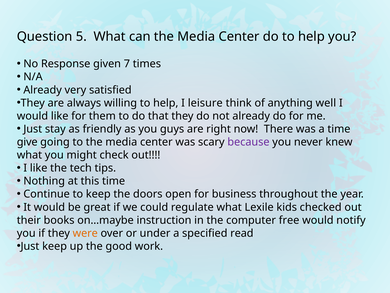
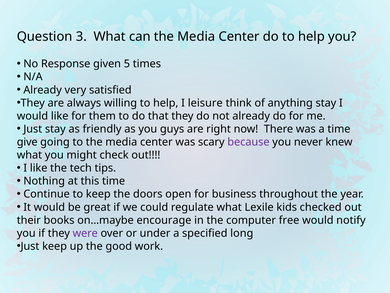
5: 5 -> 3 (81, 37)
7: 7 -> 5 (127, 64)
anything well: well -> stay (326, 103)
instruction: instruction -> encourage (164, 220)
were colour: orange -> purple (85, 233)
read: read -> long (242, 233)
